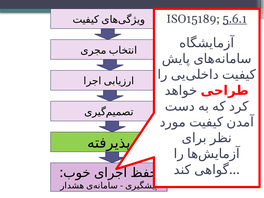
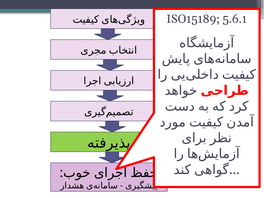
5.6.1 underline: present -> none (235, 19)
